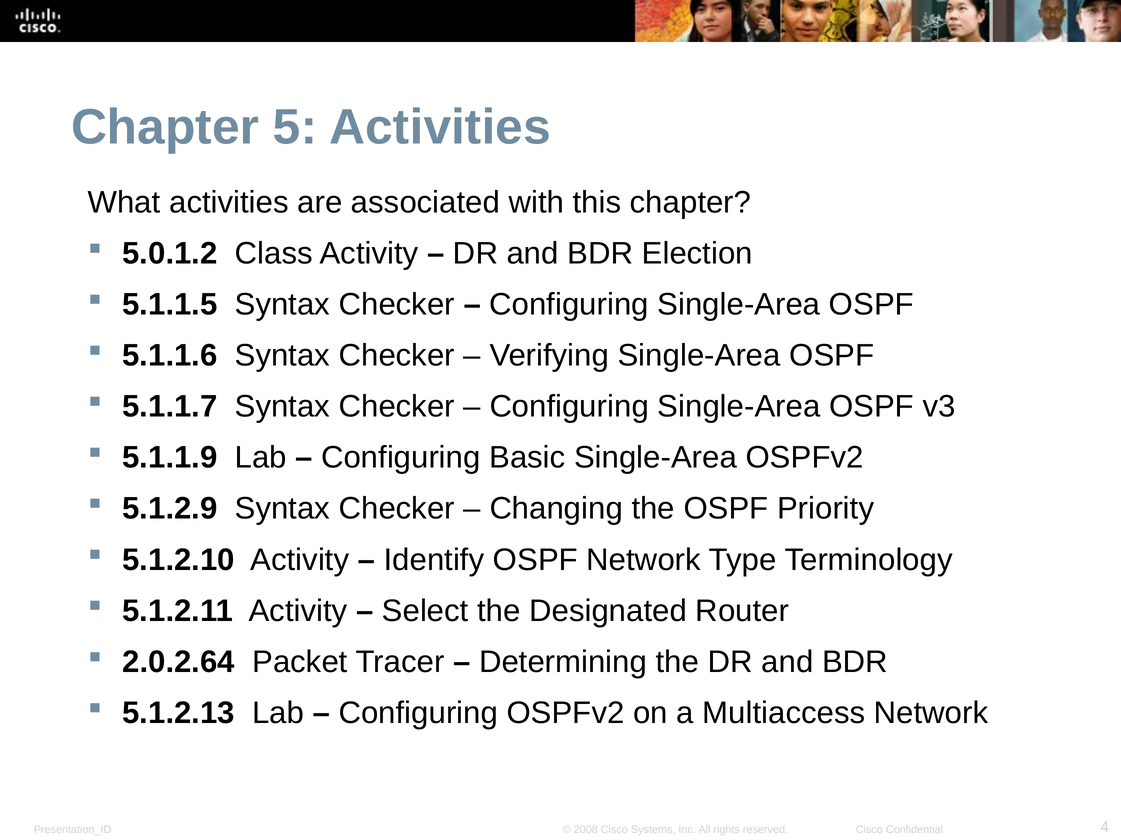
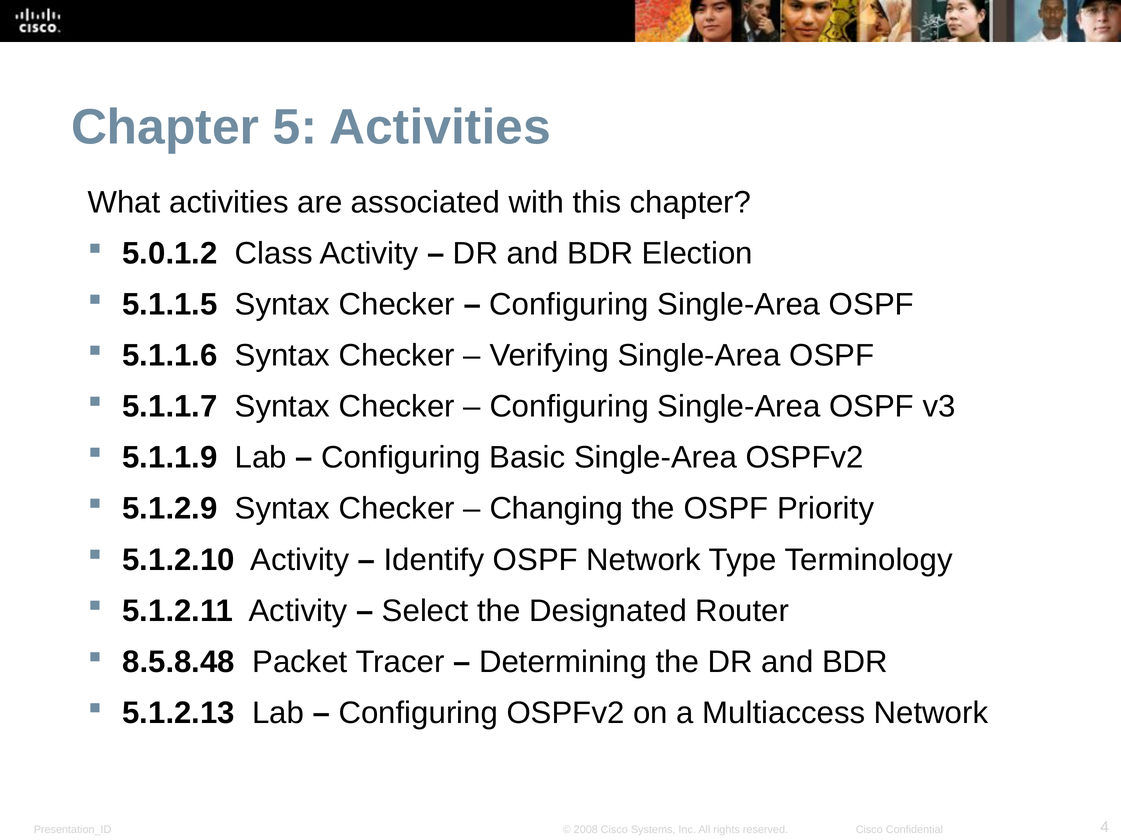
2.0.2.64: 2.0.2.64 -> 8.5.8.48 (178, 662)
